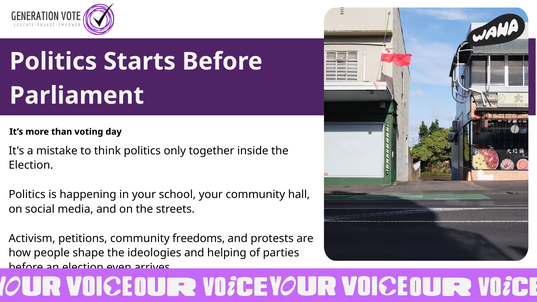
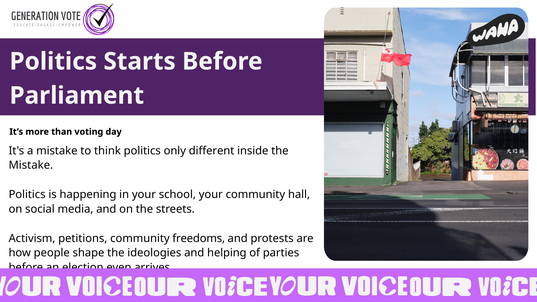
together: together -> different (212, 151)
Election: Election -> Mistake (31, 165)
